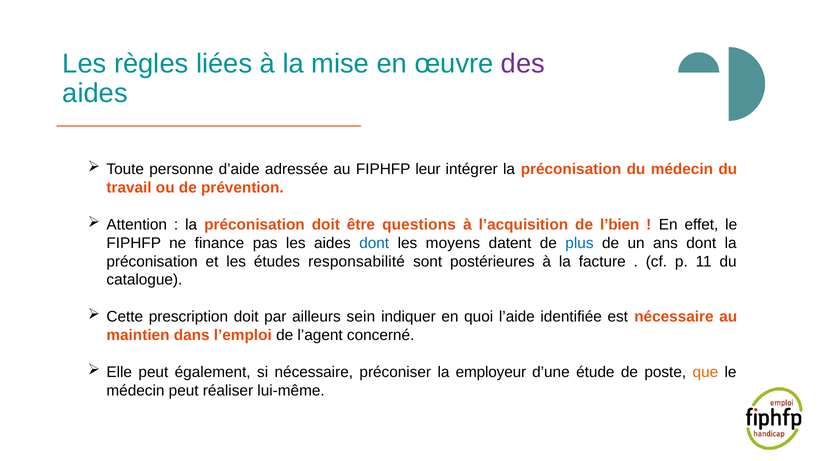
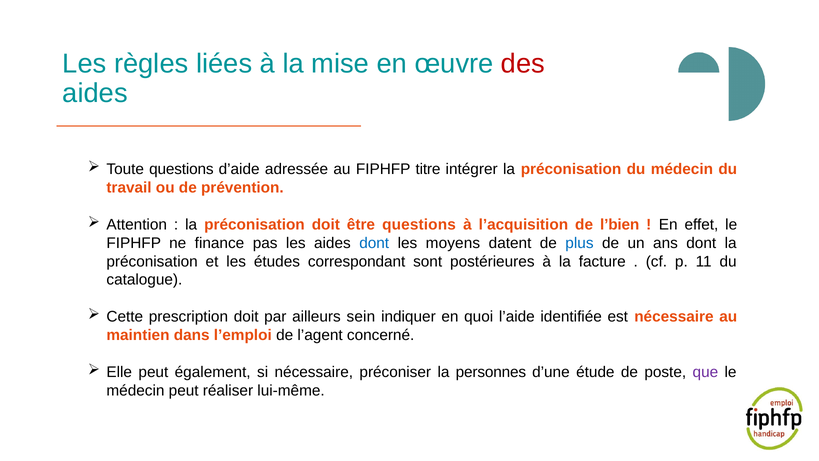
des colour: purple -> red (523, 64)
Toute personne: personne -> questions (181, 169)
leur: leur -> titre (428, 169)
responsabilité: responsabilité -> correspondant (357, 261)
employeur: employeur -> personnes (491, 372)
que colour: orange -> purple (705, 372)
